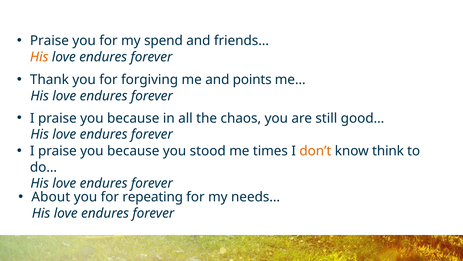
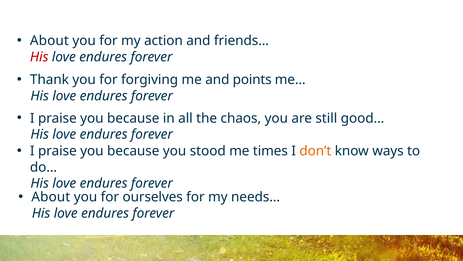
Praise: Praise -> About (49, 41)
spend: spend -> action (163, 41)
His colour: orange -> red (39, 57)
think: think -> ways (388, 151)
repeating: repeating -> ourselves (153, 197)
